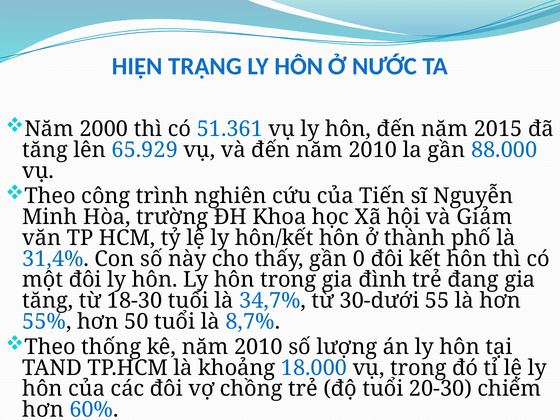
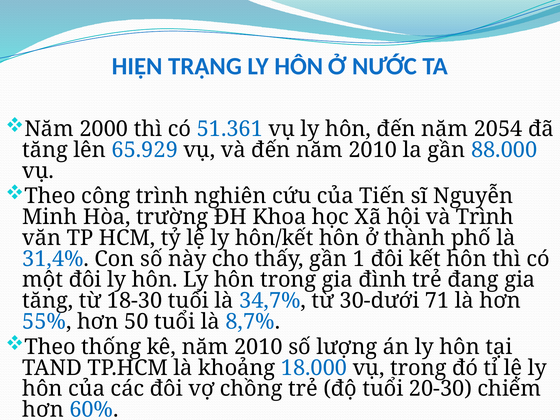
2015: 2015 -> 2054 (498, 129)
và Giảm: Giảm -> Trình (485, 217)
0: 0 -> 1 (359, 259)
55: 55 -> 71 (437, 301)
